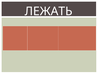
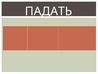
ЛЕЖАТЬ: ЛЕЖАТЬ -> ПАДАТЬ (49, 11)
